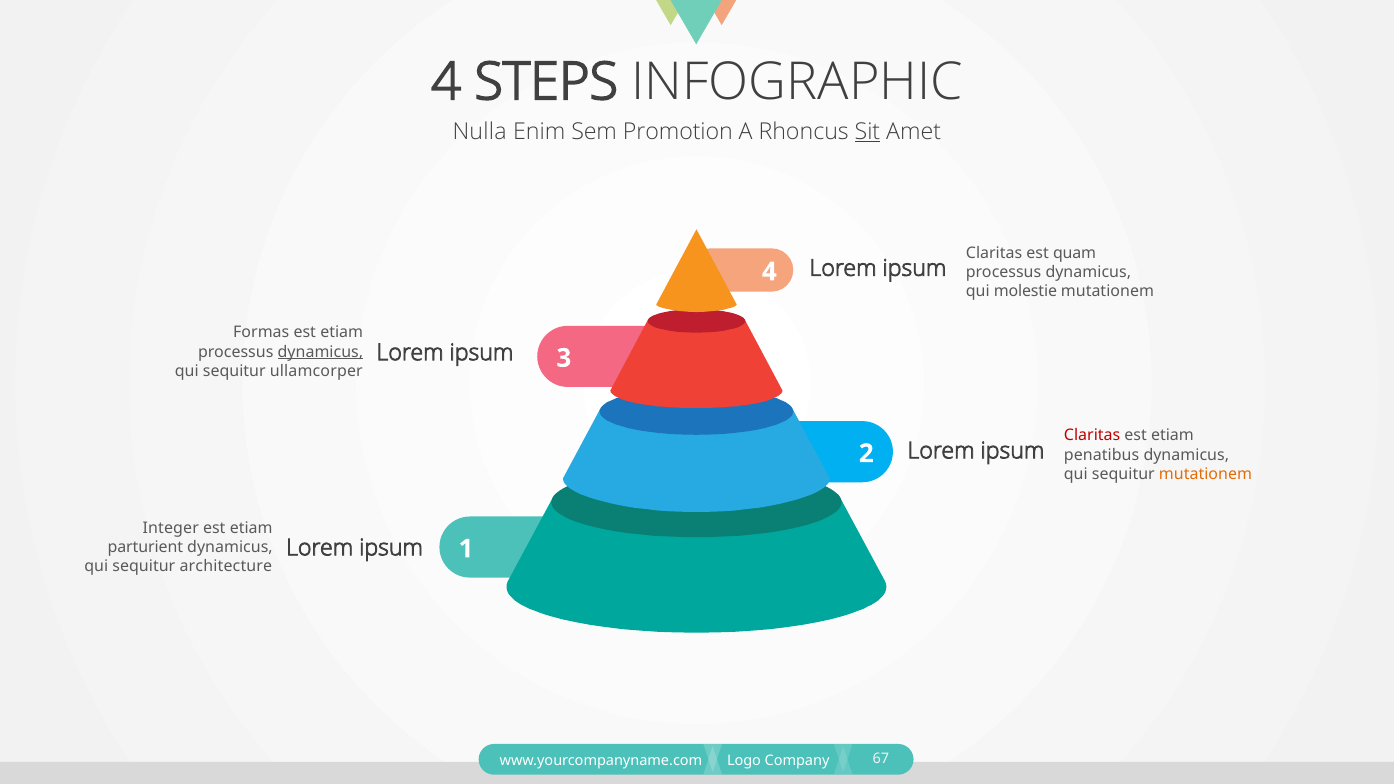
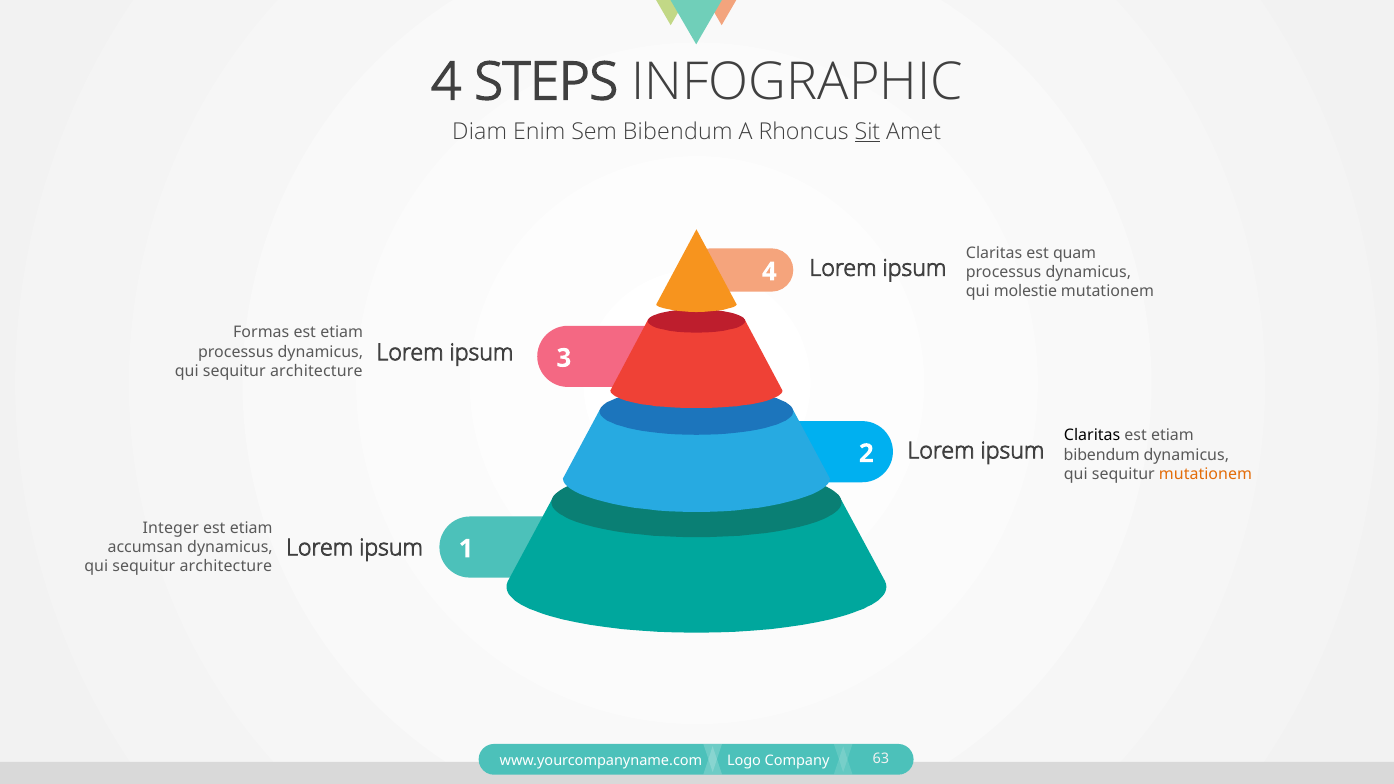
Nulla: Nulla -> Diam (480, 132)
Sem Promotion: Promotion -> Bibendum (678, 132)
dynamicus underline: present -> none (320, 352)
ullamcorper: ullamcorper -> architecture (316, 371)
Claritas colour: red -> black (1092, 436)
penatibus: penatibus -> bibendum (1102, 455)
parturient: parturient -> accumsan (145, 547)
67: 67 -> 63 (881, 759)
